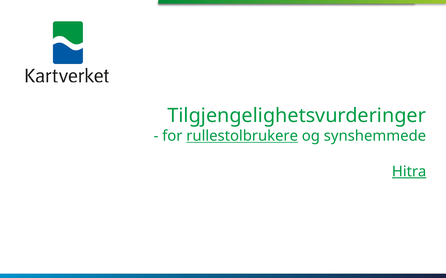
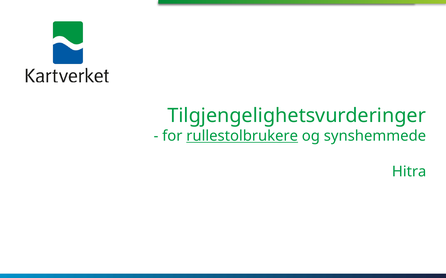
Hitra underline: present -> none (409, 172)
